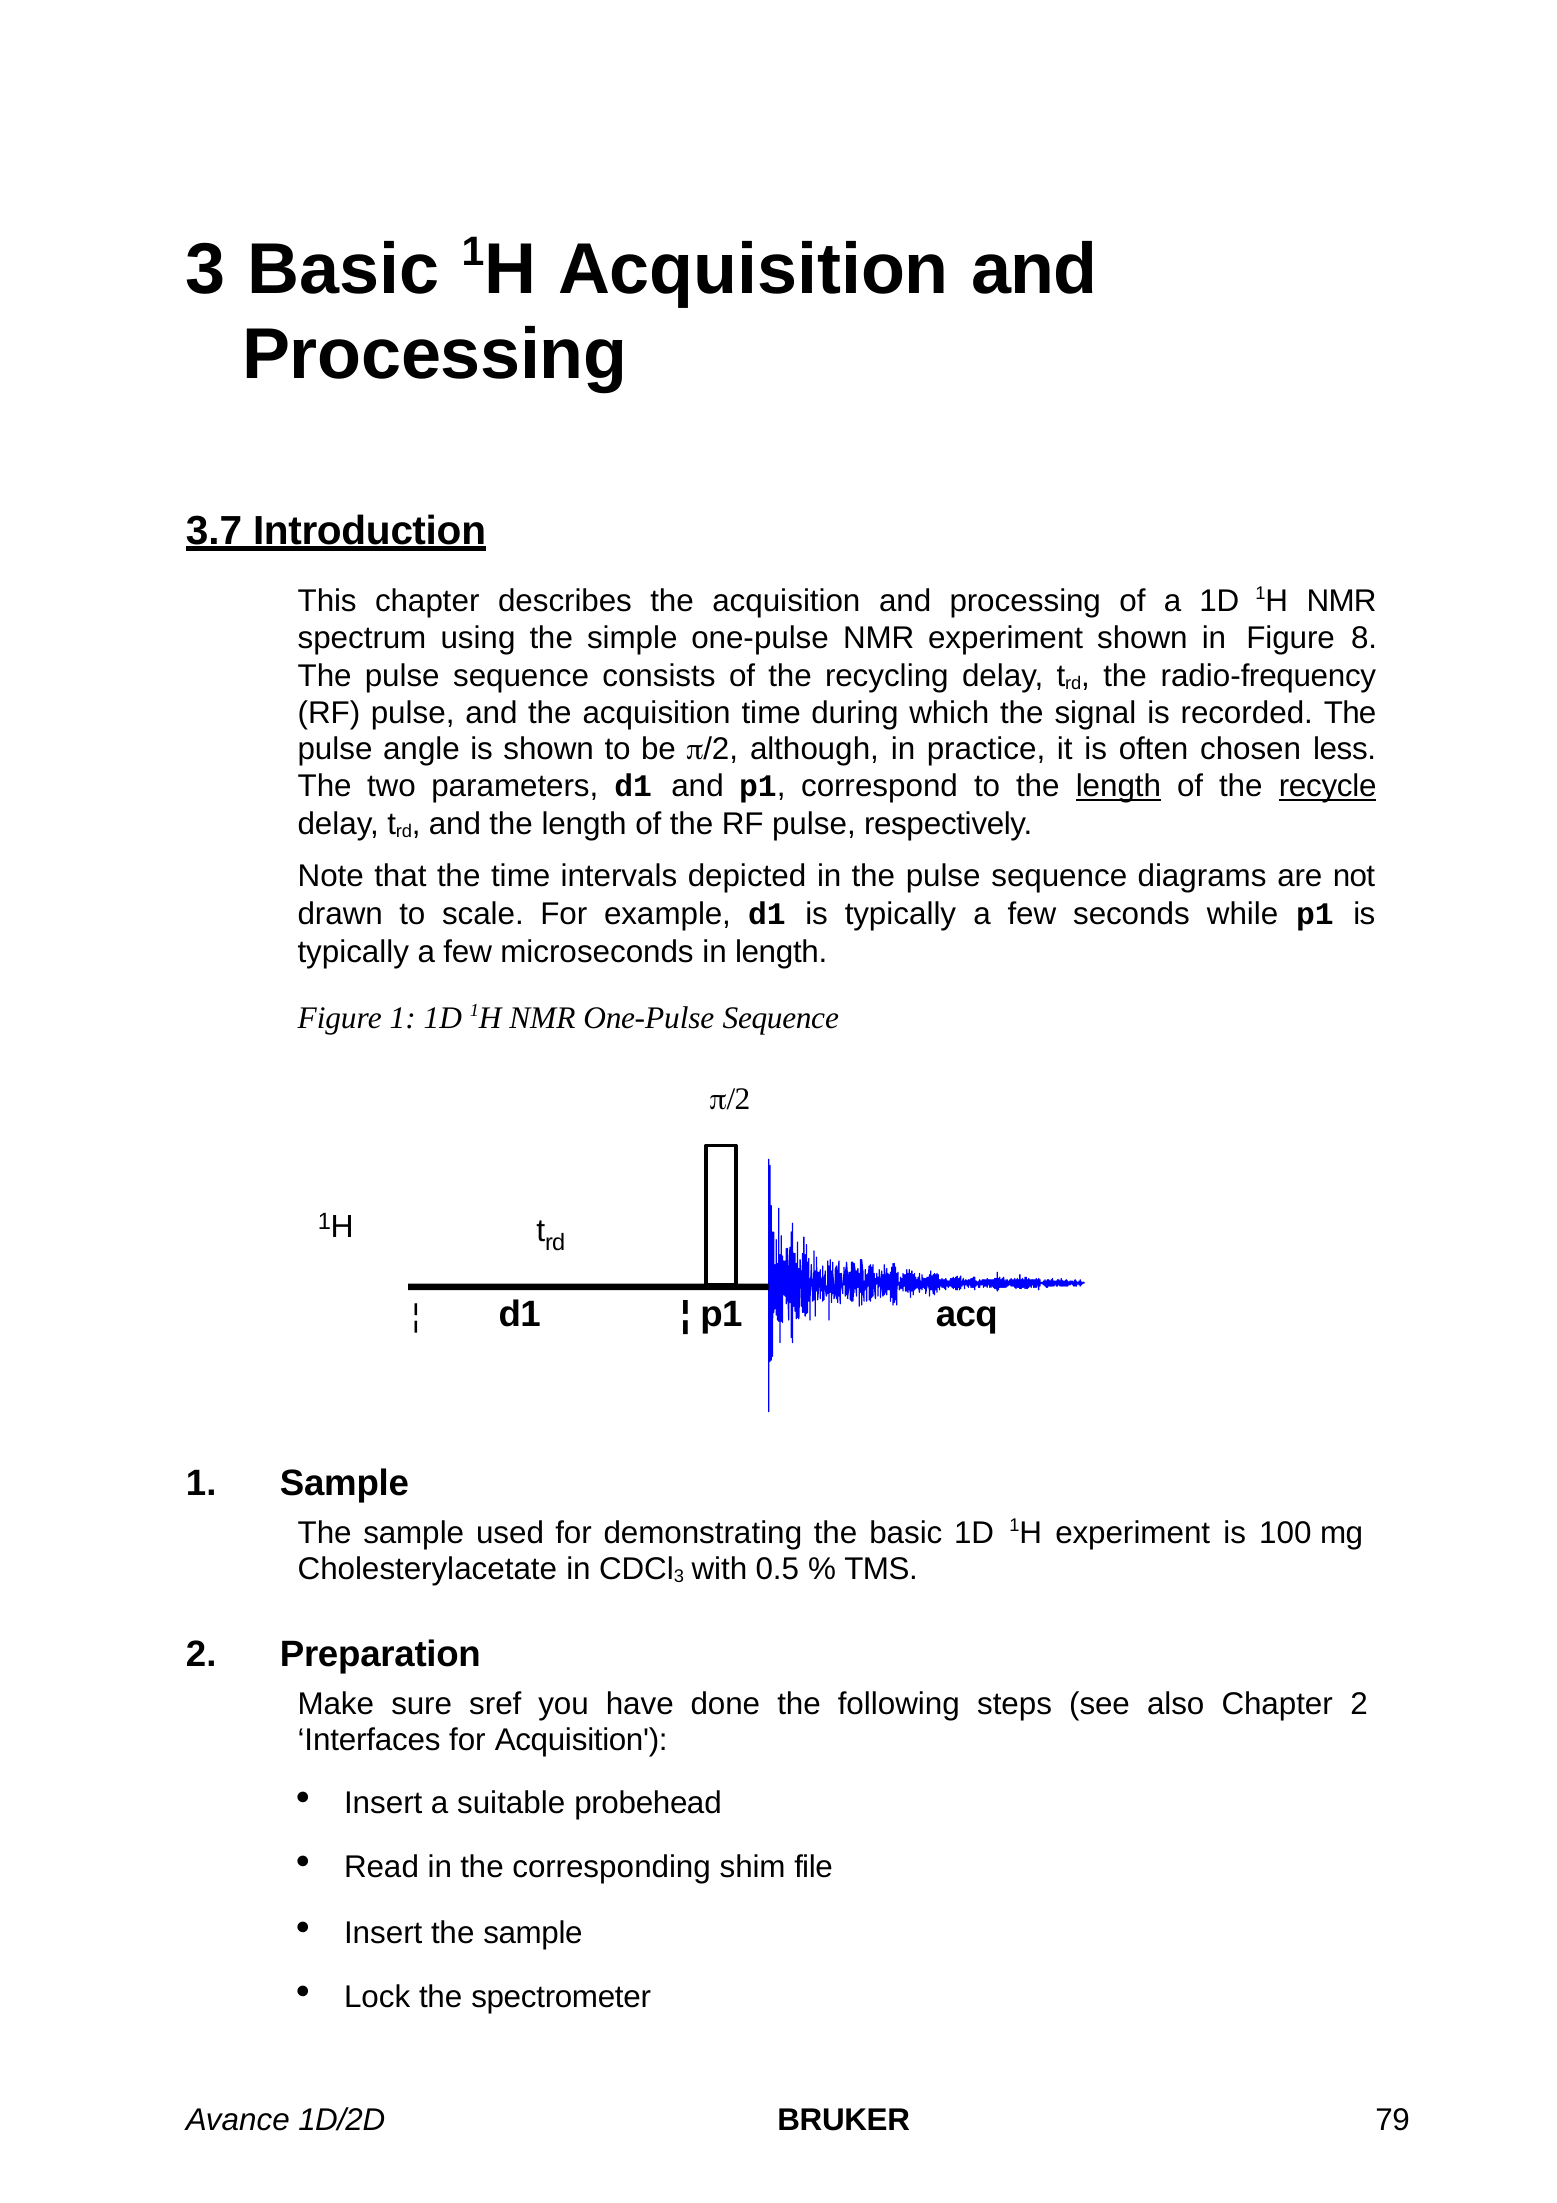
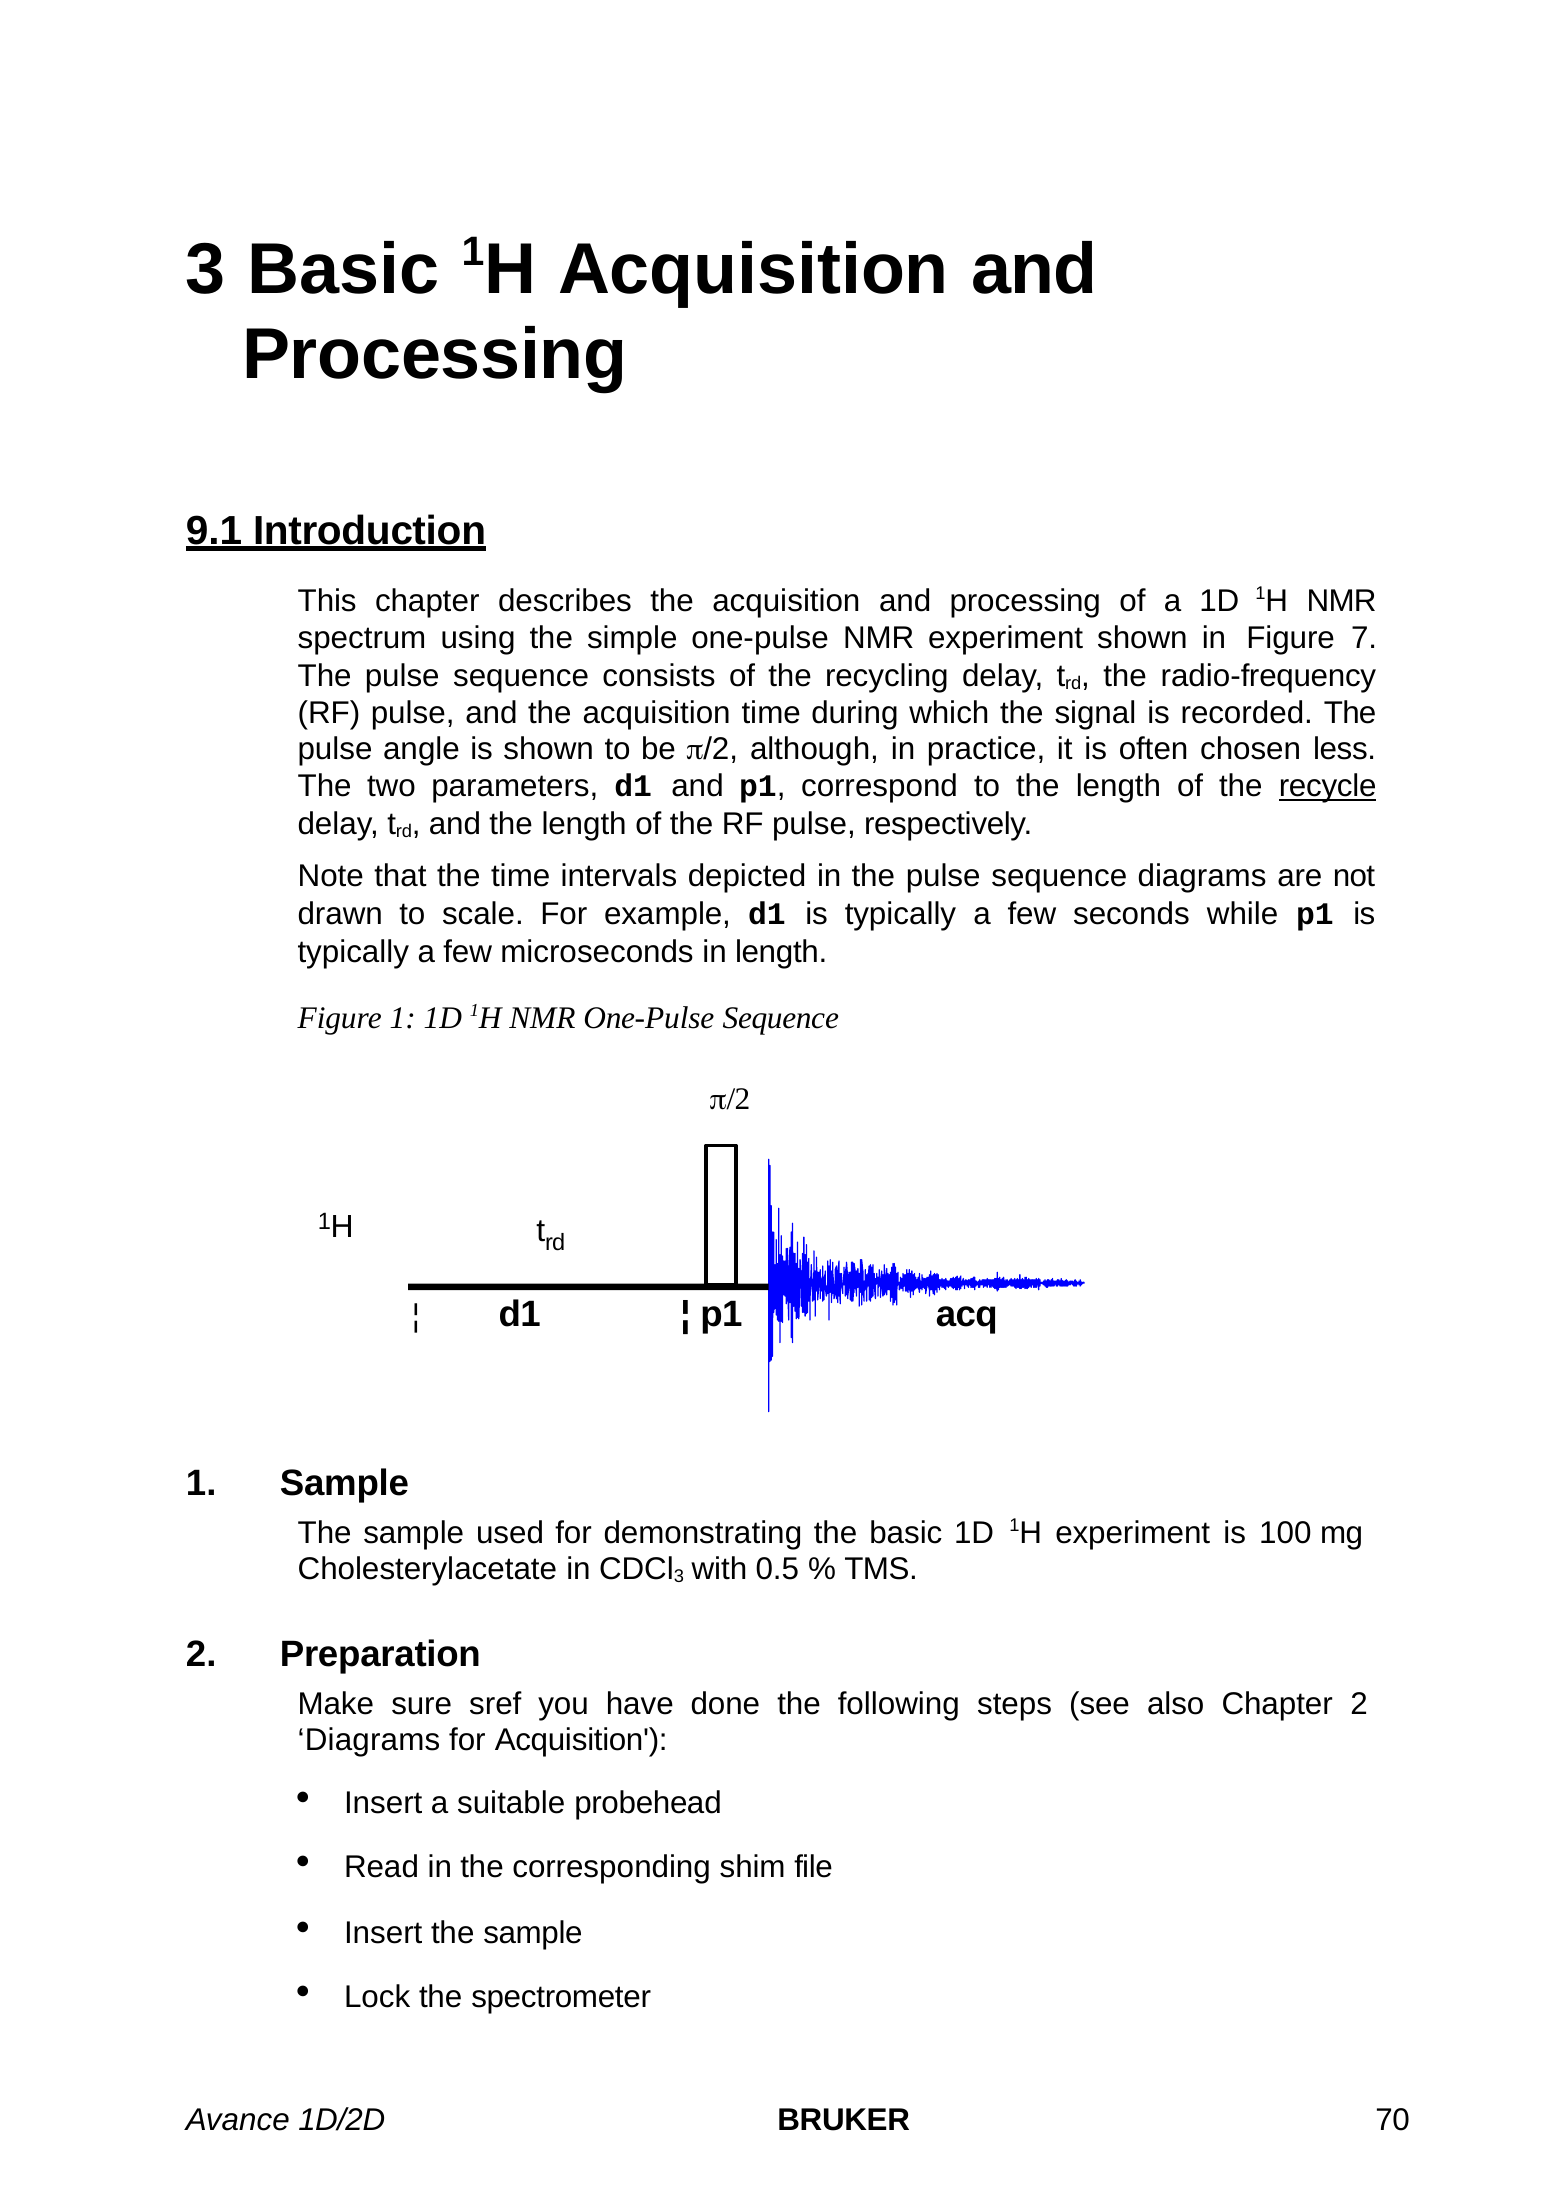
3.7: 3.7 -> 9.1 (214, 531)
8: 8 -> 7 (1364, 638)
length underline: present -> none (1118, 787)
Interfaces: Interfaces -> Diagrams (369, 1741)
79: 79 -> 70 (1393, 2120)
